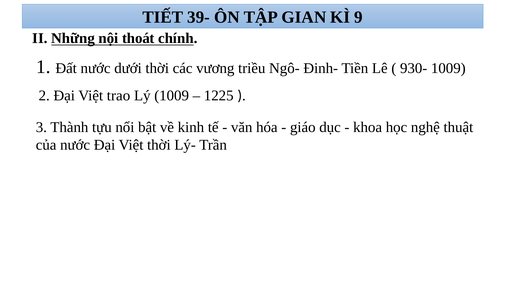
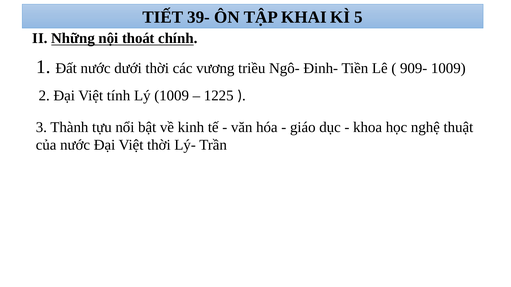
GIAN: GIAN -> KHAI (304, 17)
9: 9 -> 5 (359, 17)
930-: 930- -> 909- (414, 69)
trao: trao -> tính (119, 96)
